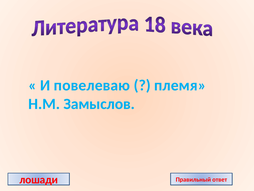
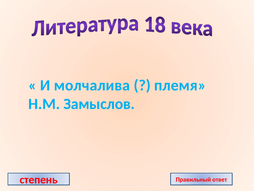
повелеваю: повелеваю -> молчалива (92, 85)
лошади: лошади -> степень (39, 179)
